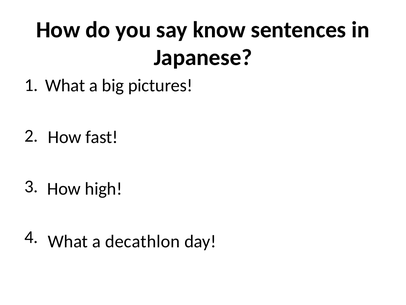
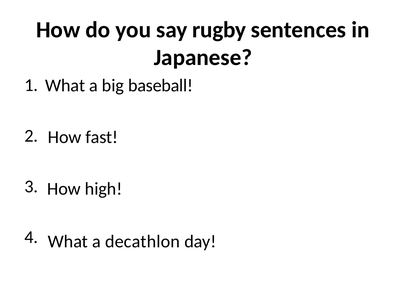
know: know -> rugby (219, 30)
pictures: pictures -> baseball (161, 85)
